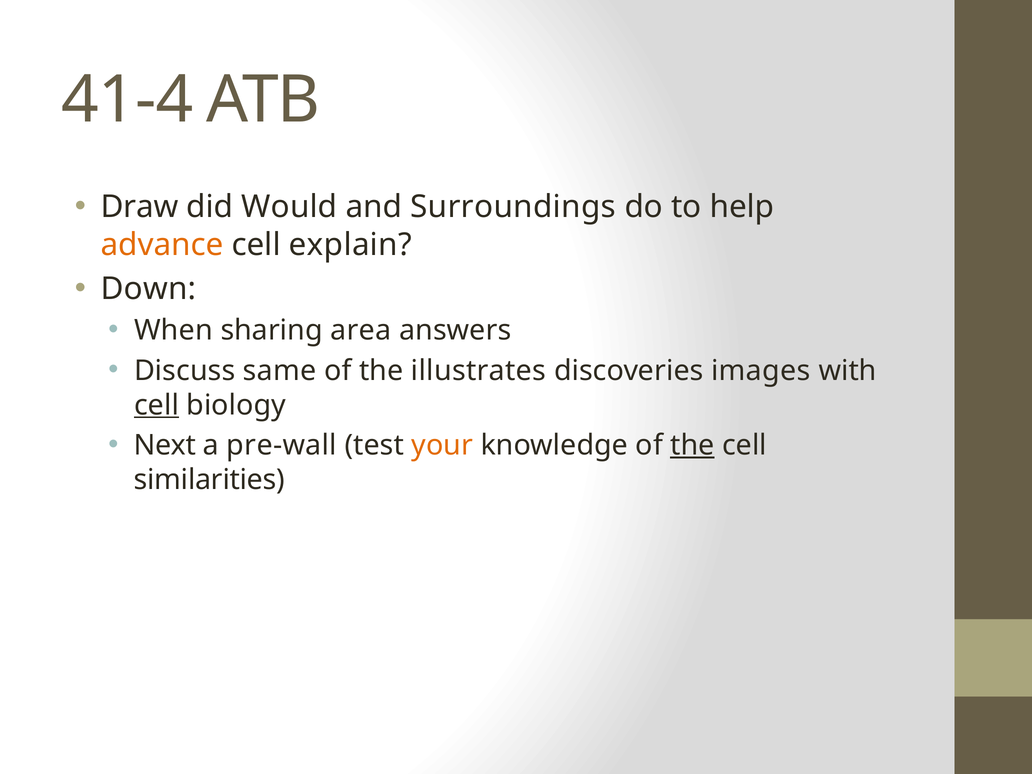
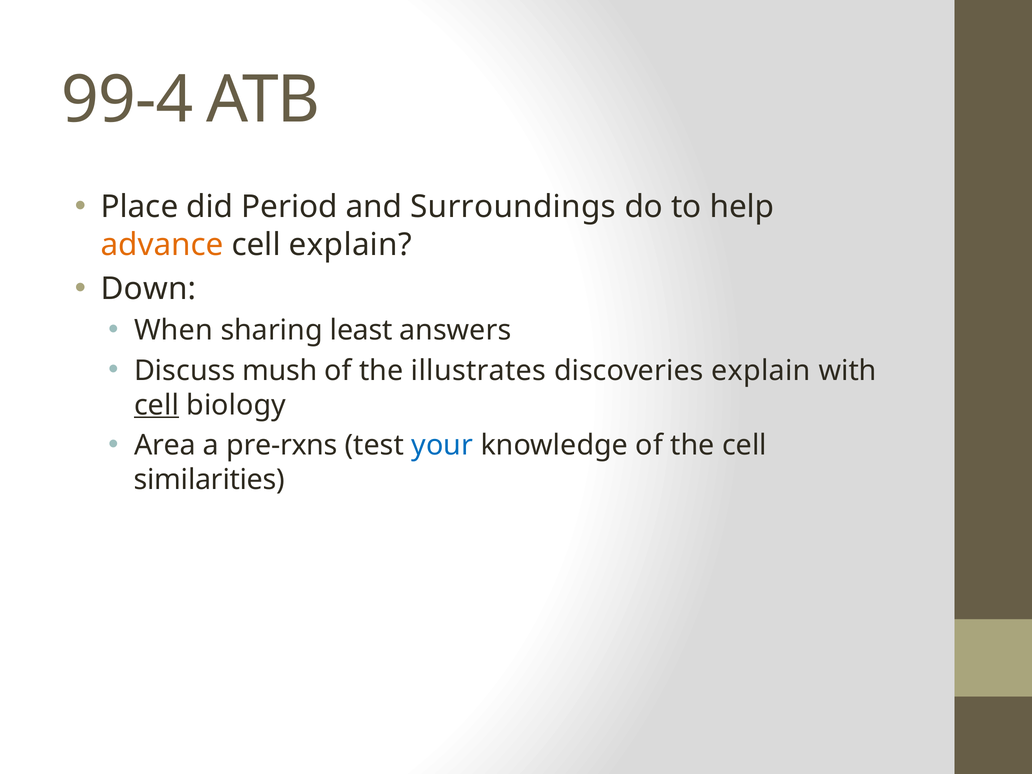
41-4: 41-4 -> 99-4 (127, 100)
Draw: Draw -> Place (139, 207)
Would: Would -> Period (289, 207)
area: area -> least (361, 330)
same: same -> mush (280, 371)
discoveries images: images -> explain (761, 371)
Next: Next -> Area (165, 445)
pre-wall: pre-wall -> pre-rxns (282, 445)
your colour: orange -> blue (442, 445)
the underline: present -> none (692, 445)
